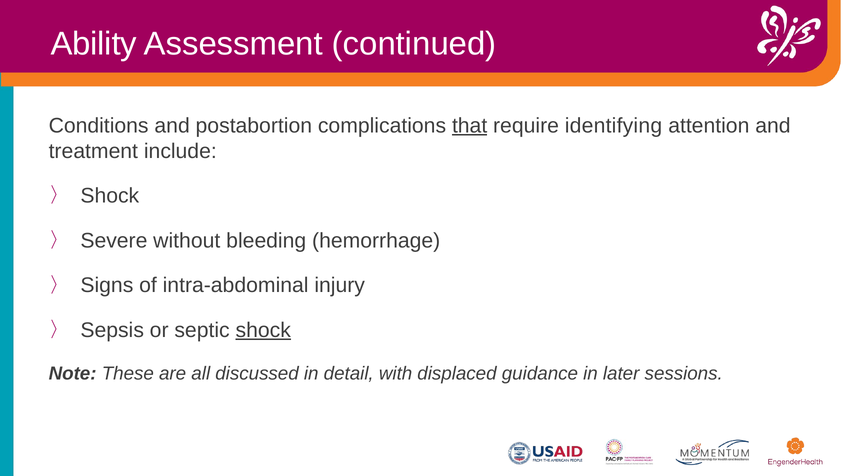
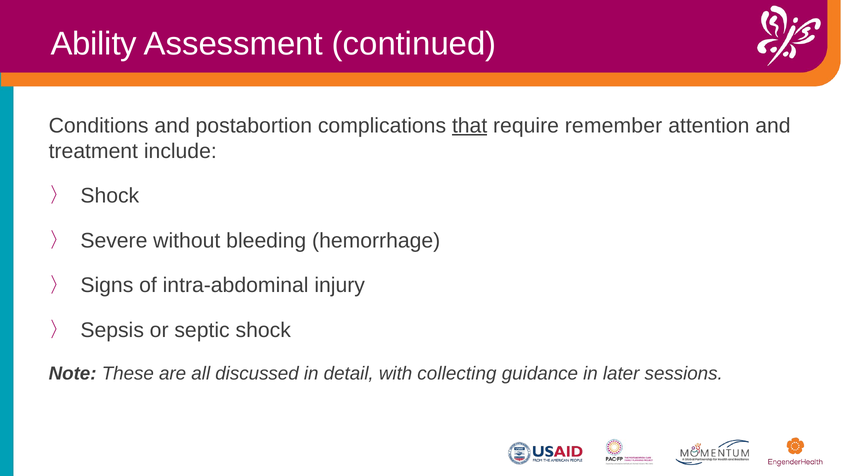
identifying: identifying -> remember (614, 126)
shock underline: present -> none (263, 330)
displaced: displaced -> collecting (457, 374)
